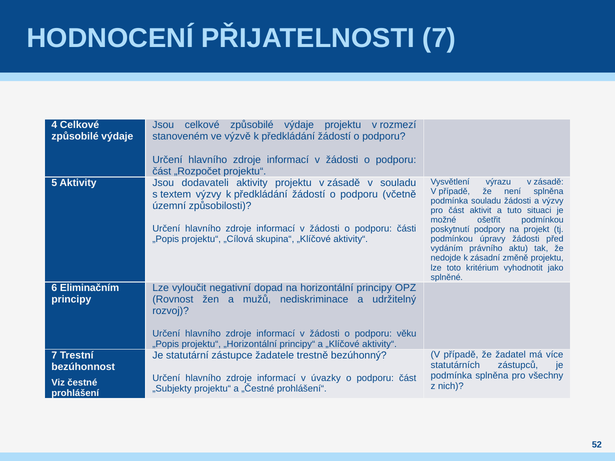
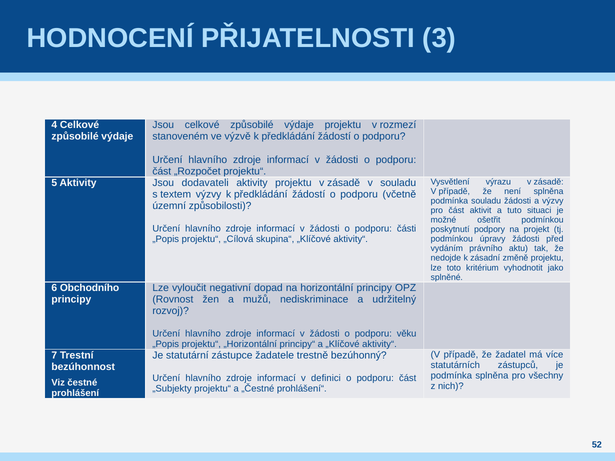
PŘIJATELNOSTI 7: 7 -> 3 (439, 38)
Eliminačním: Eliminačním -> Obchodního (90, 288)
úvazky: úvazky -> definici (326, 378)
